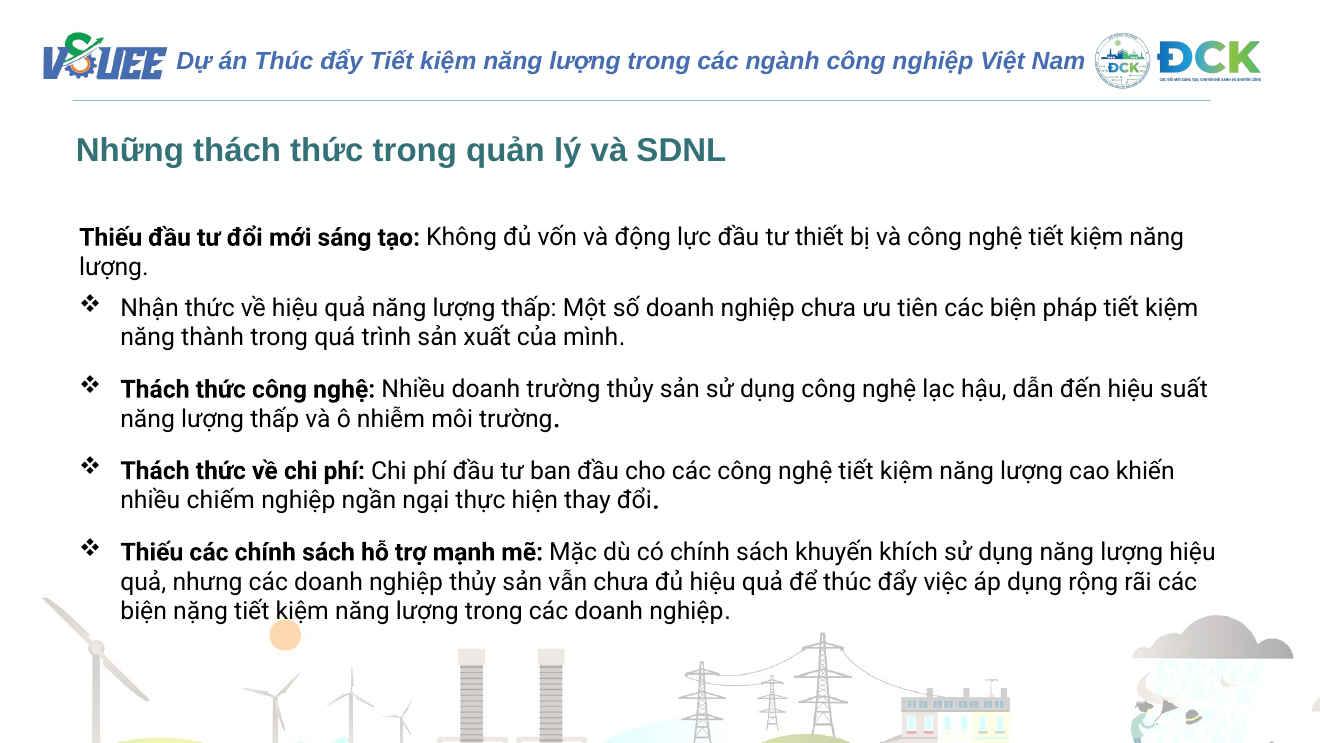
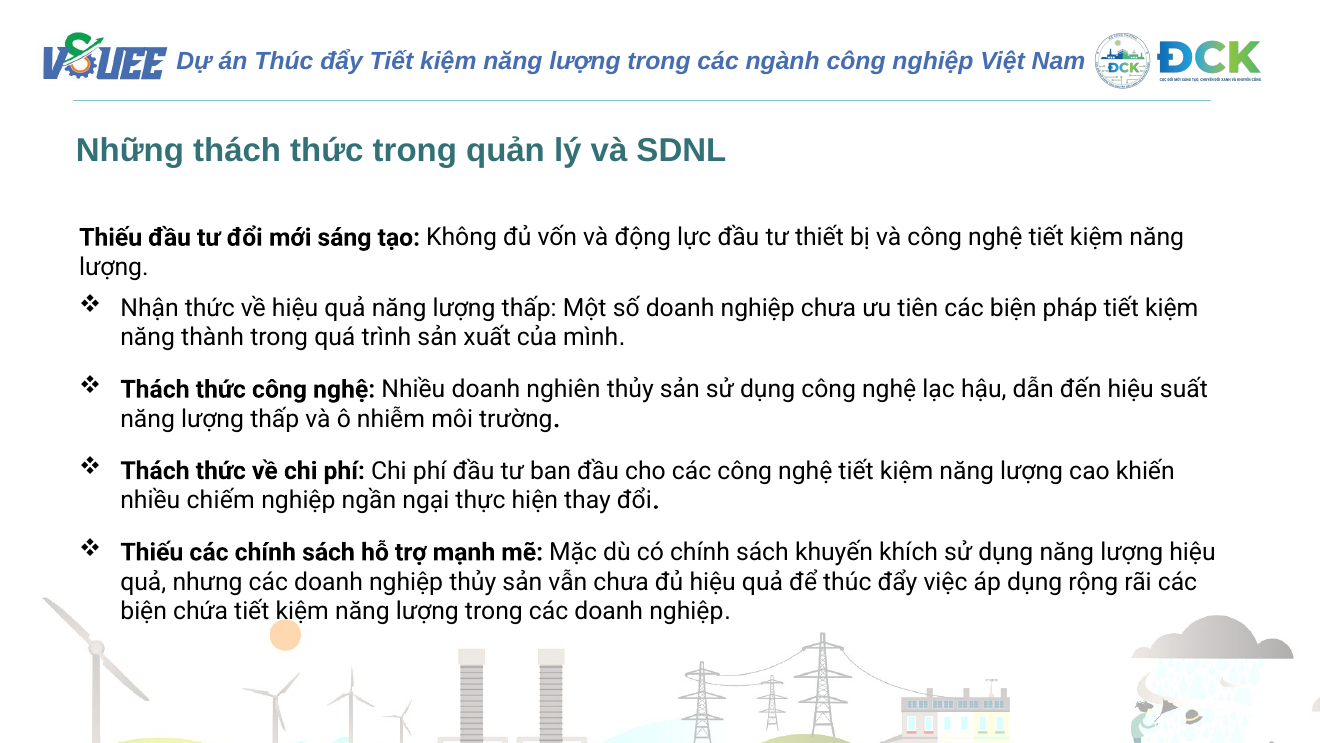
doanh trường: trường -> nghiên (563, 389)
nặng: nặng -> chứa (201, 611)
